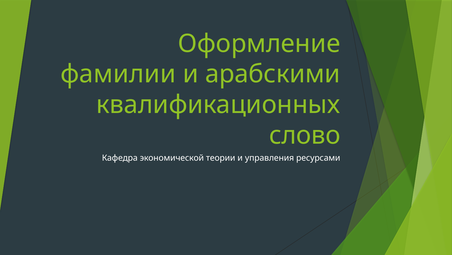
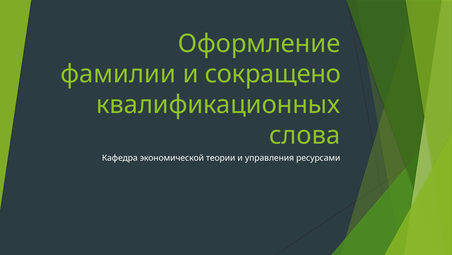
арабскими: арабскими -> сокращено (273, 74)
слово: слово -> слова (305, 135)
